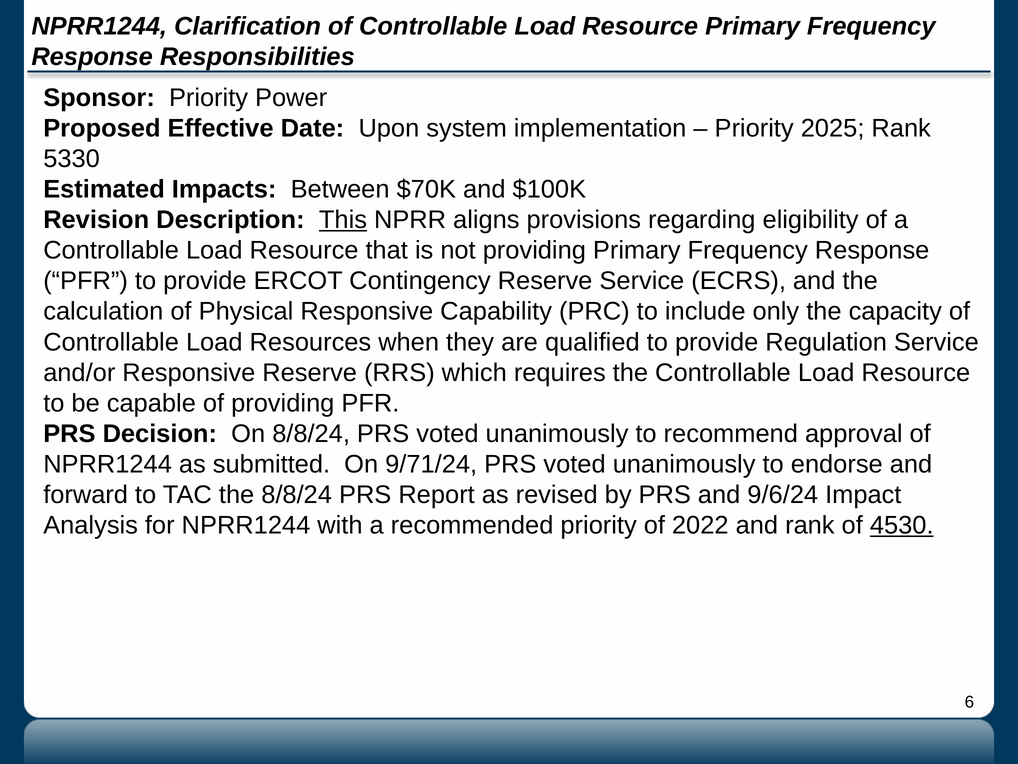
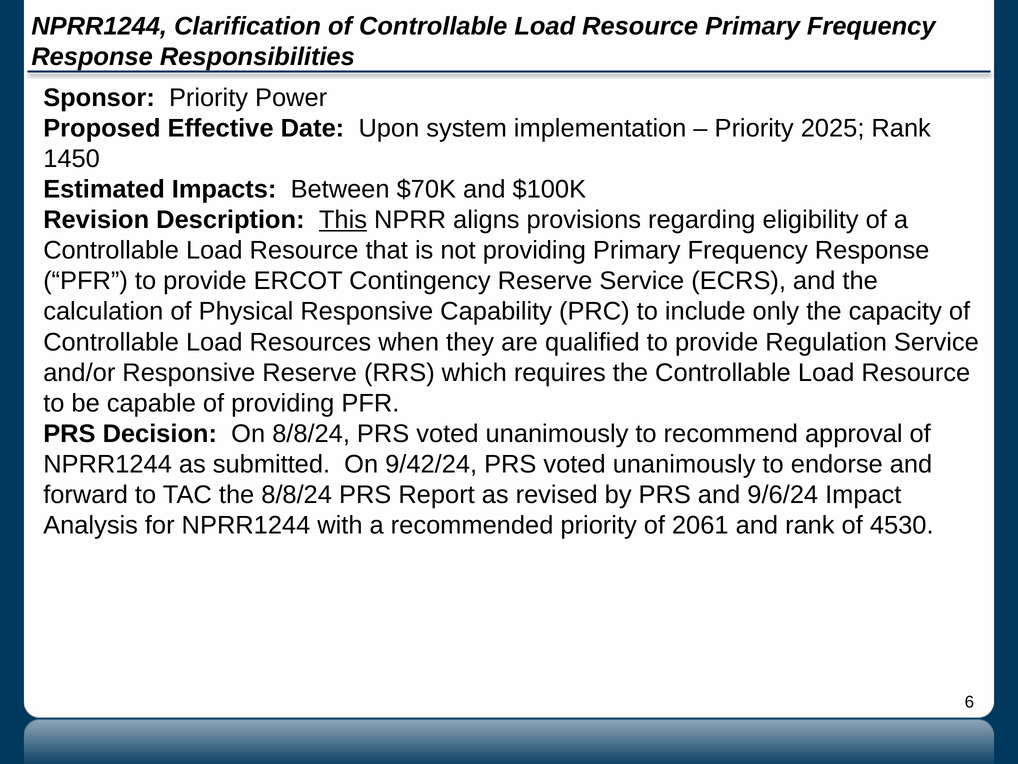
5330: 5330 -> 1450 (72, 159)
9/71/24: 9/71/24 -> 9/42/24 (431, 464)
2022: 2022 -> 2061 (700, 525)
4530 underline: present -> none (902, 525)
